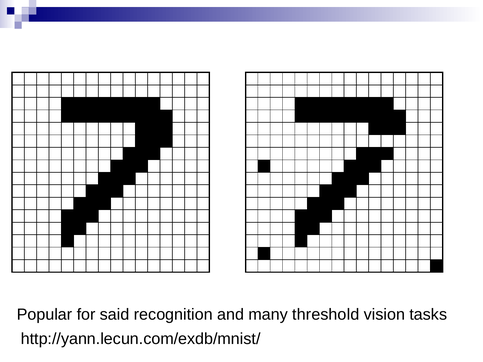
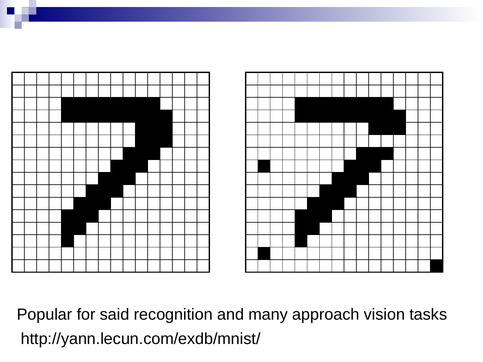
threshold: threshold -> approach (326, 315)
